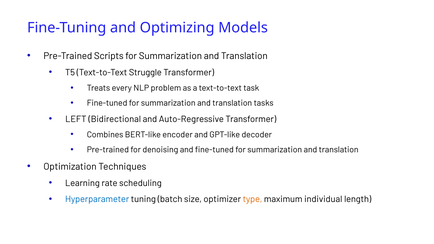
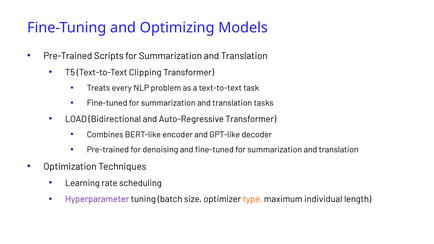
Struggle: Struggle -> Clipping (145, 73)
LEFT: LEFT -> LOAD (76, 119)
Hyperparameter colour: blue -> purple (97, 199)
